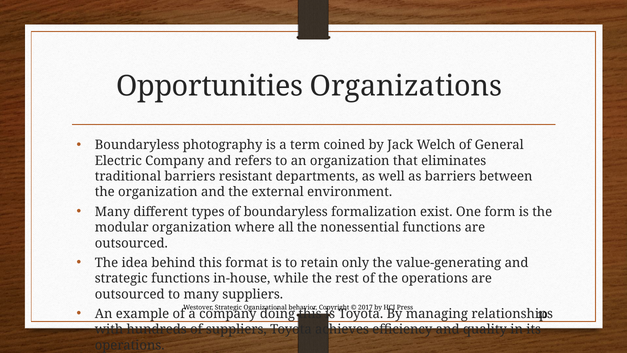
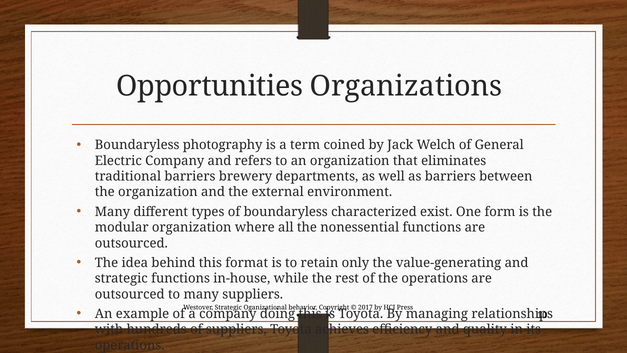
resistant: resistant -> brewery (245, 176)
formalization: formalization -> characterized (374, 212)
